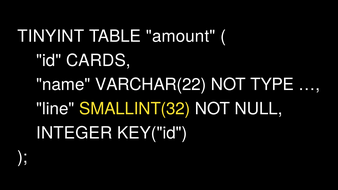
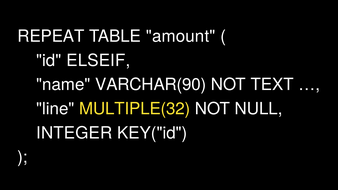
TINYINT: TINYINT -> REPEAT (51, 36)
CARDS: CARDS -> ELSEIF (98, 60)
VARCHAR(22: VARCHAR(22 -> VARCHAR(90 (151, 85)
TYPE: TYPE -> TEXT (272, 85)
SMALLINT(32: SMALLINT(32 -> MULTIPLE(32 (135, 109)
